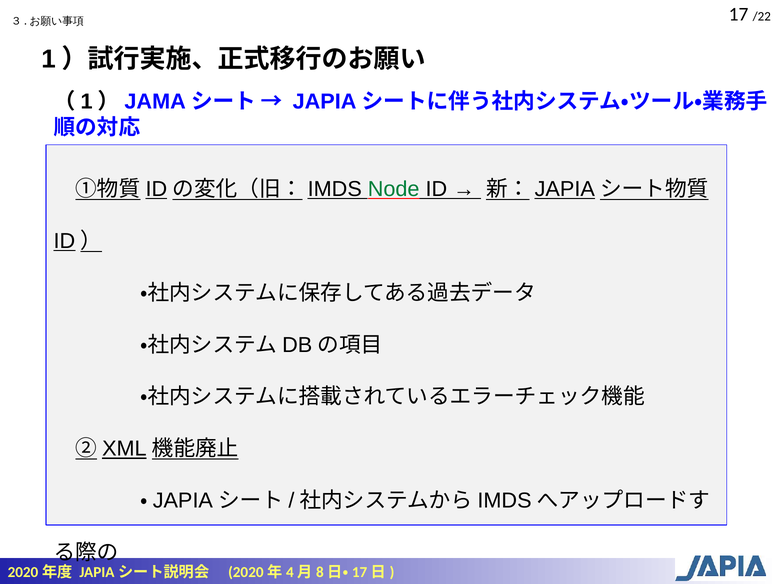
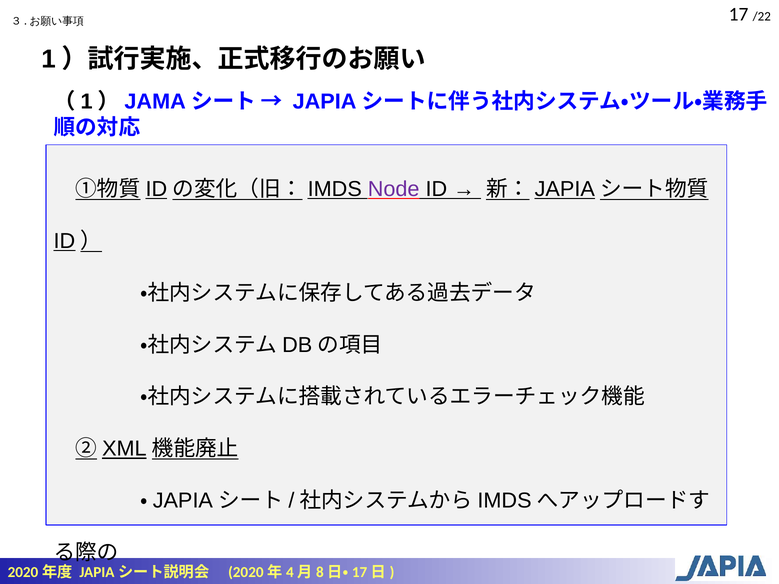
Node colour: green -> purple (394, 189)
